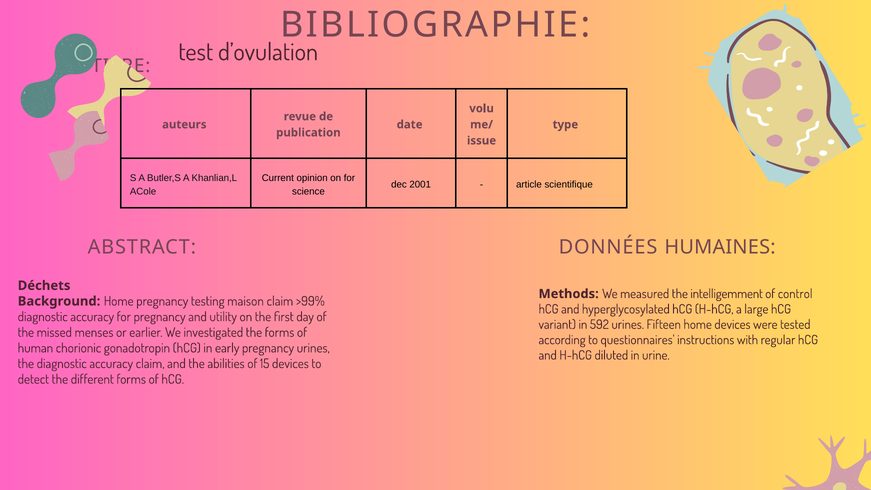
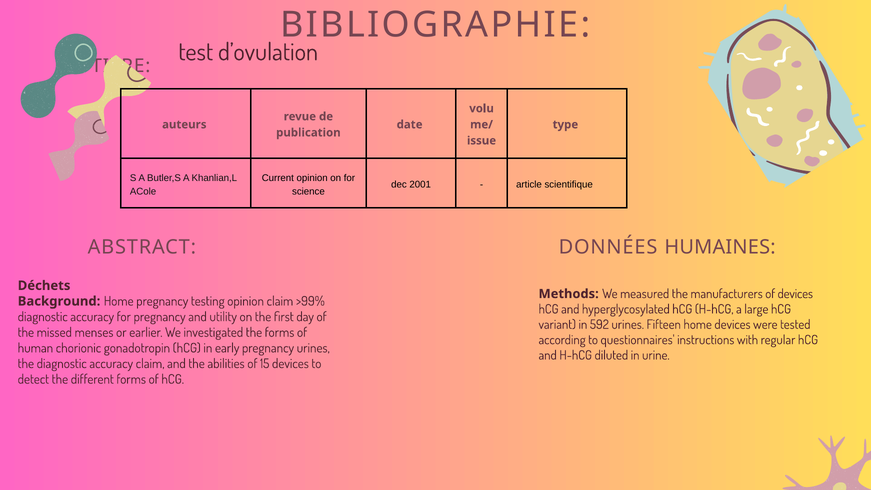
intelligemment: intelligemment -> manufacturers (727, 294)
of control: control -> devices (795, 294)
testing maison: maison -> opinion (246, 301)
